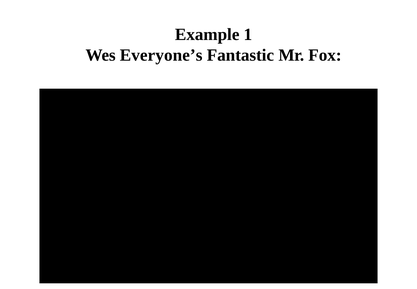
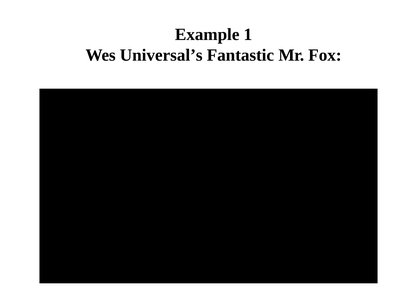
Everyone’s: Everyone’s -> Universal’s (161, 55)
